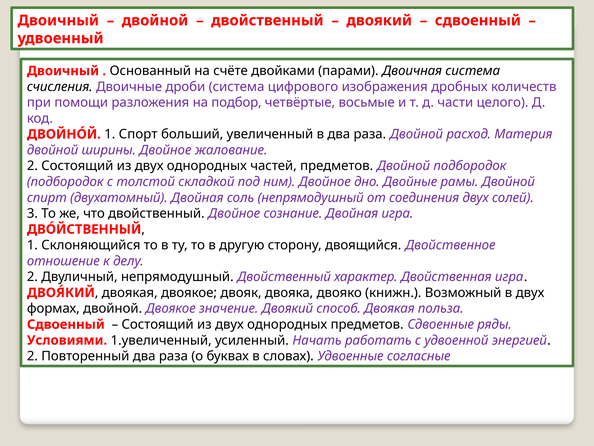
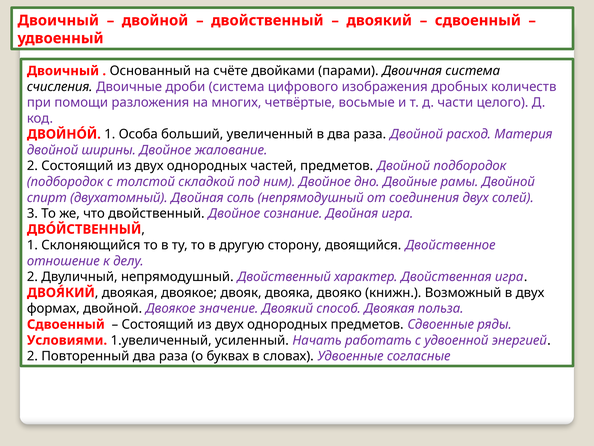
подбор: подбор -> многих (236, 102)
Спорт: Спорт -> Особа (138, 134)
